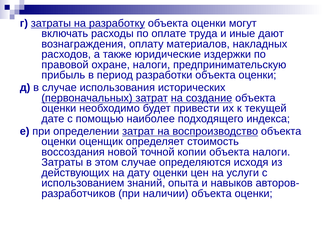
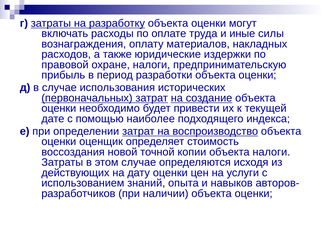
дают: дают -> силы (271, 34)
